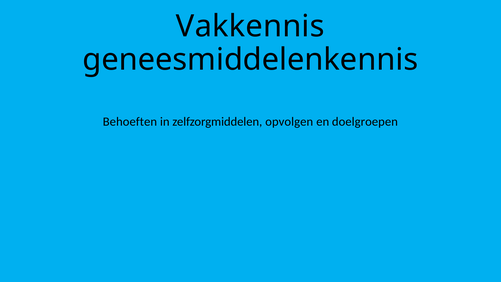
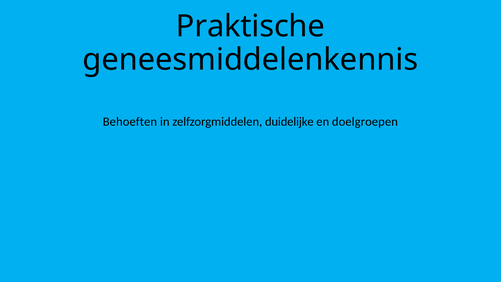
Vakkennis: Vakkennis -> Praktische (250, 26)
opvolgen: opvolgen -> duidelijke (289, 122)
